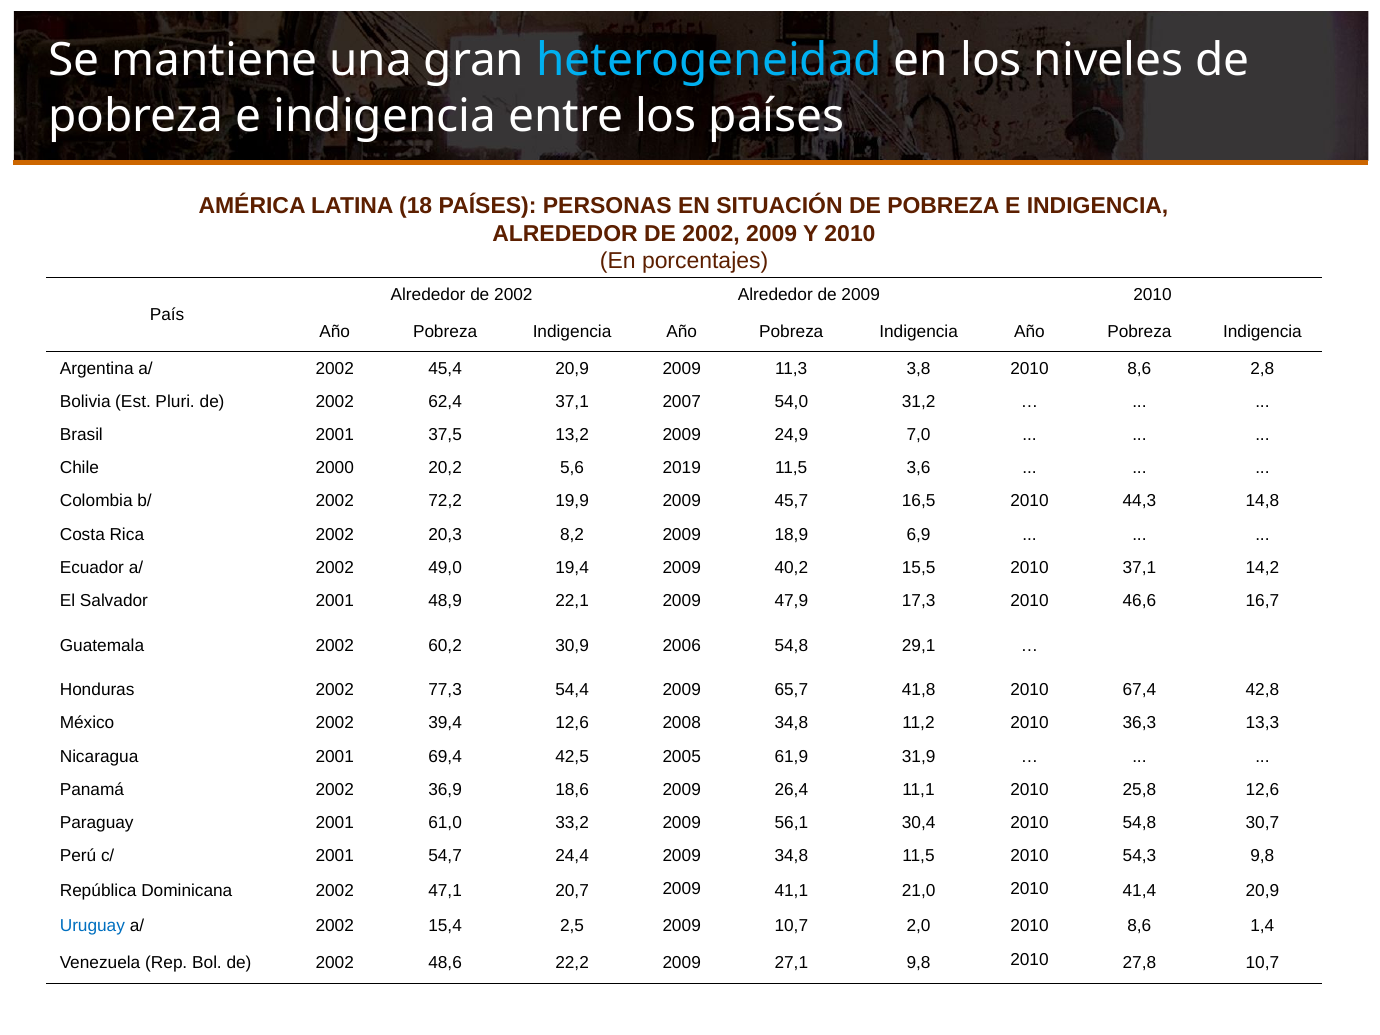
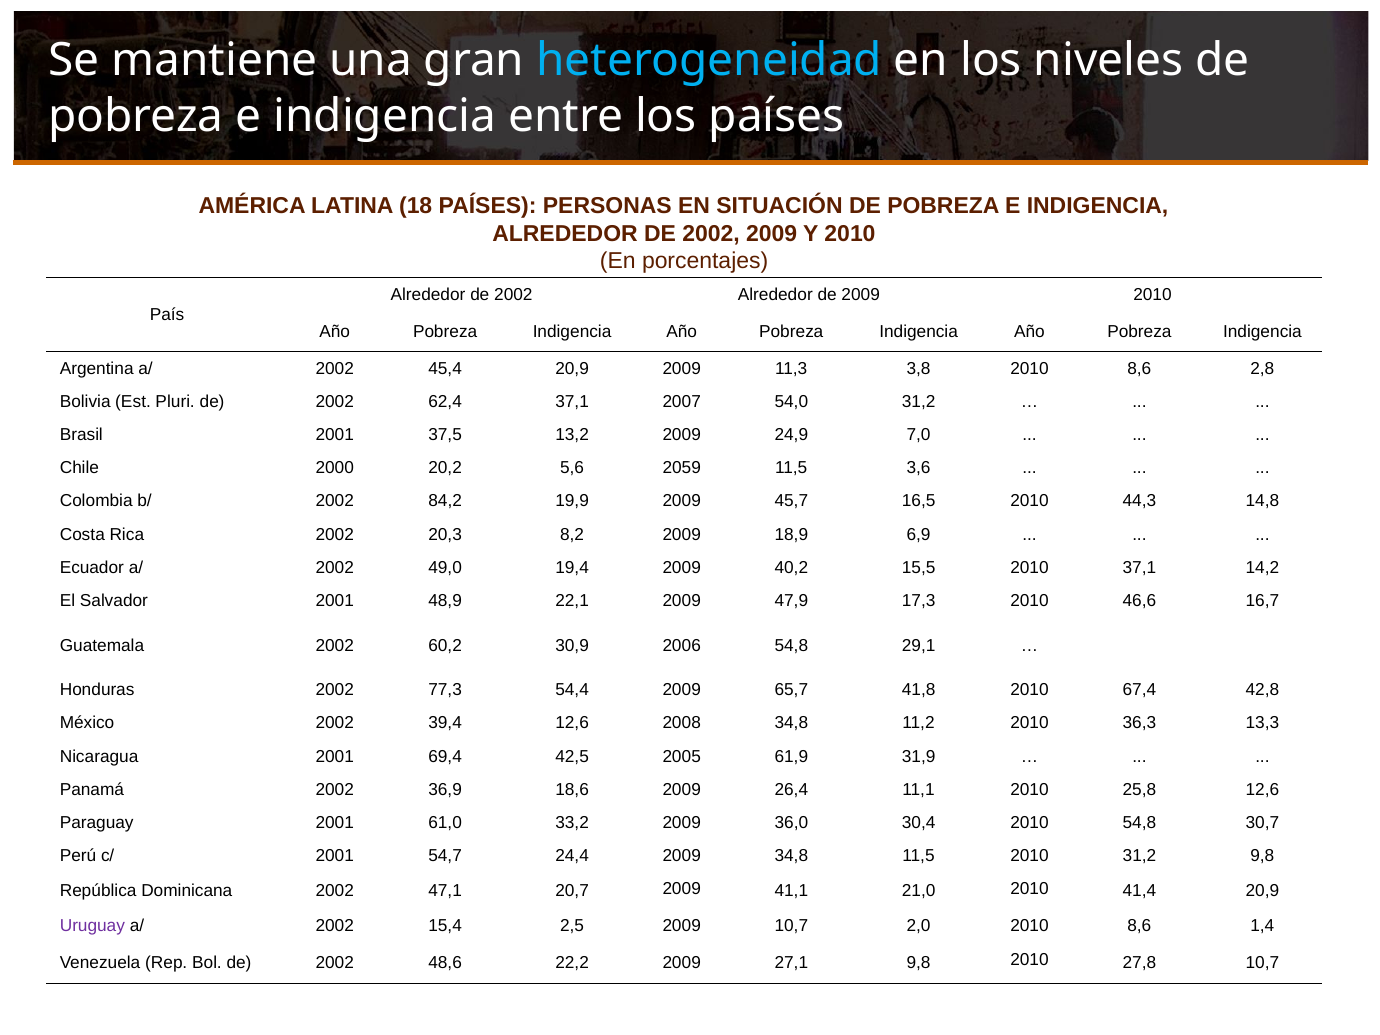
2019: 2019 -> 2059 (682, 468)
72,2: 72,2 -> 84,2 (445, 501)
56,1: 56,1 -> 36,0 (791, 823)
2010 54,3: 54,3 -> 31,2 (1140, 856)
Uruguay colour: blue -> purple (92, 926)
